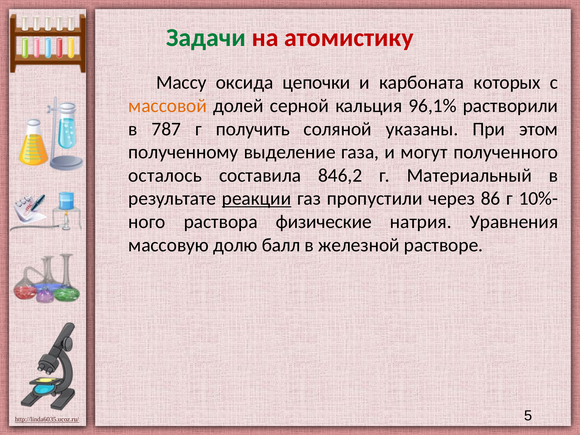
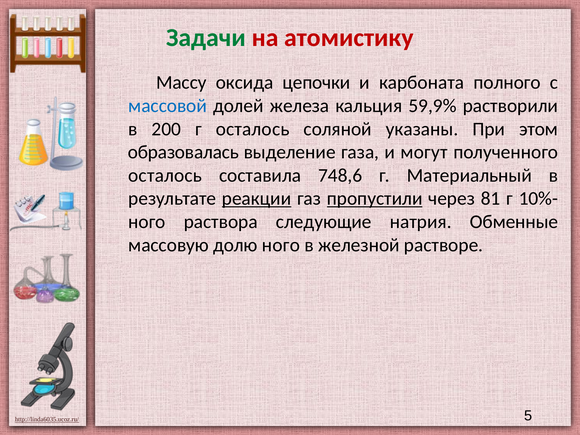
которых: которых -> полного (507, 83)
массовой colour: orange -> blue (168, 106)
серной: серной -> железа (300, 106)
96,1%: 96,1% -> 59,9% (432, 106)
787: 787 -> 200 (166, 129)
г получить: получить -> осталось (253, 129)
полученному: полученному -> образовалась (183, 152)
846,2: 846,2 -> 748,6 (340, 175)
пропустили underline: none -> present (375, 199)
86: 86 -> 81 (490, 199)
физические: физические -> следующие (324, 222)
Уравнения: Уравнения -> Обменные (514, 222)
долю балл: балл -> ного (281, 245)
